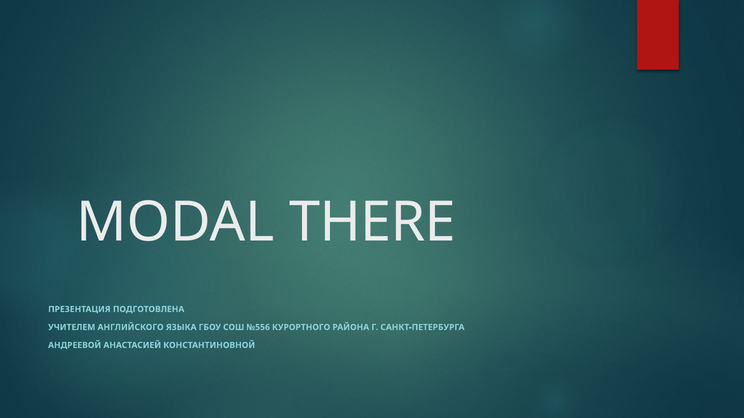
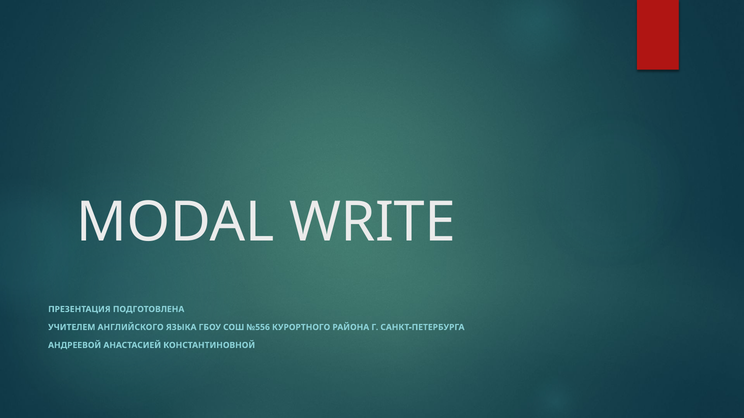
THERE: THERE -> WRITE (372, 222)
